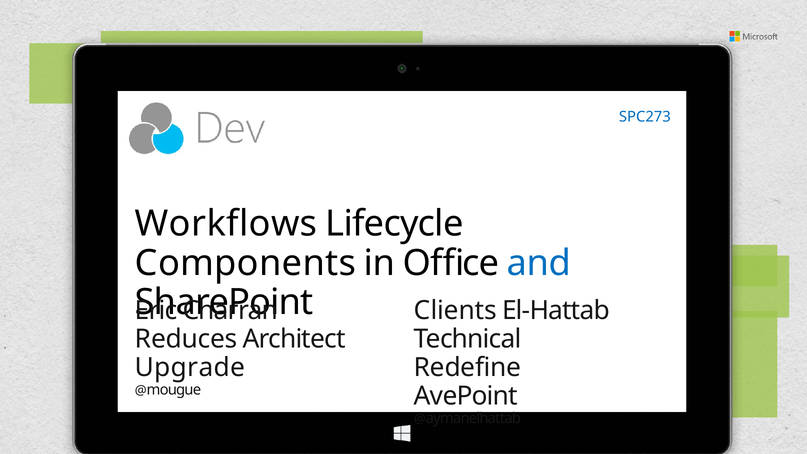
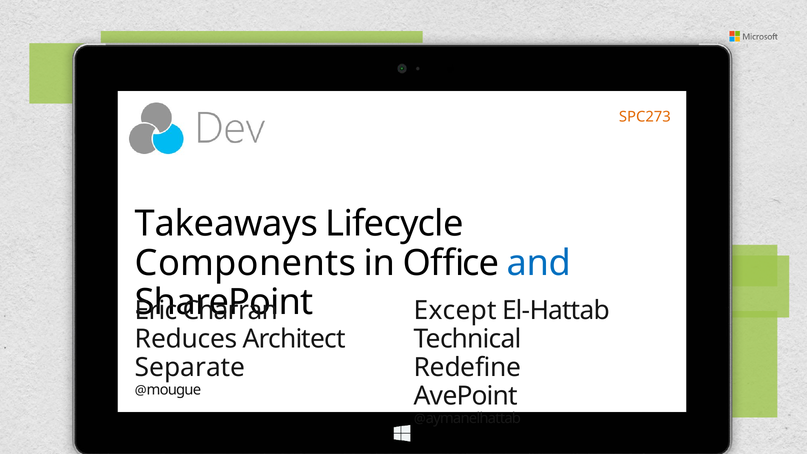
SPC273 colour: blue -> orange (645, 117)
Workflows: Workflows -> Takeaways (226, 224)
Clients: Clients -> Except (455, 310)
Upgrade: Upgrade -> Separate (190, 367)
